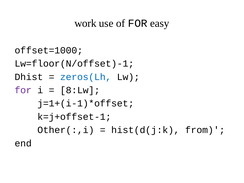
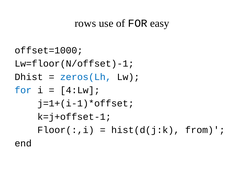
work: work -> rows (85, 23)
for colour: purple -> blue (23, 90)
8:Lw: 8:Lw -> 4:Lw (80, 90)
Other(:,i: Other(:,i -> Floor(:,i (66, 130)
